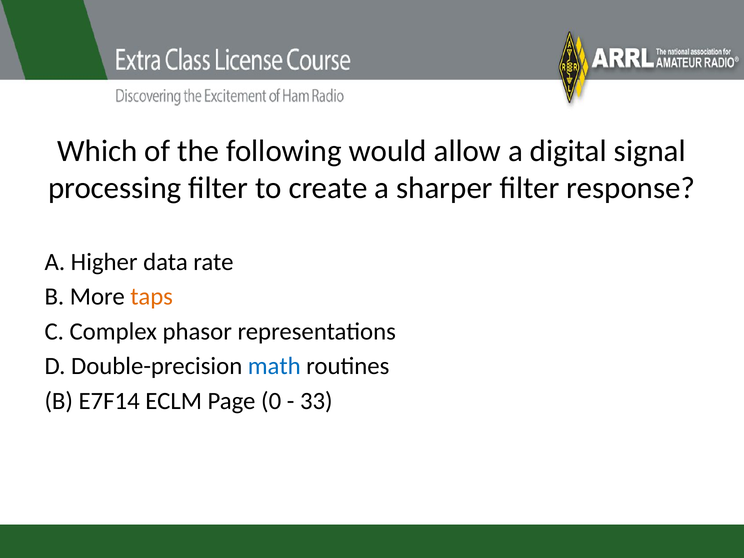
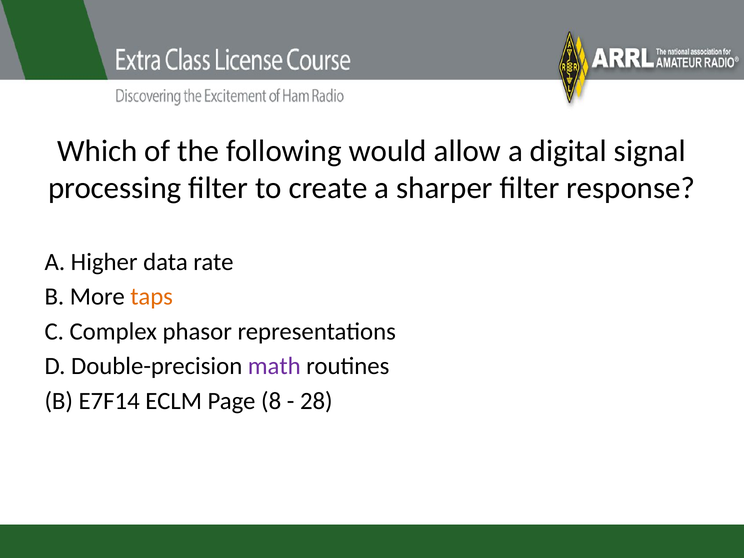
math colour: blue -> purple (274, 366)
0: 0 -> 8 (271, 401)
33: 33 -> 28 (316, 401)
